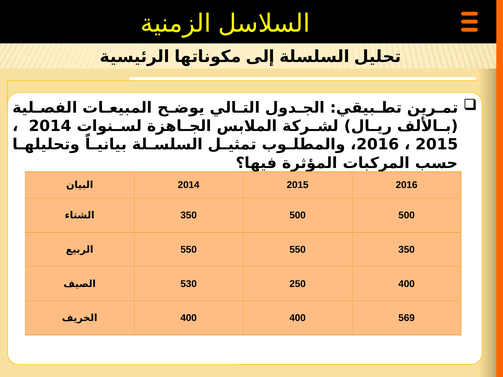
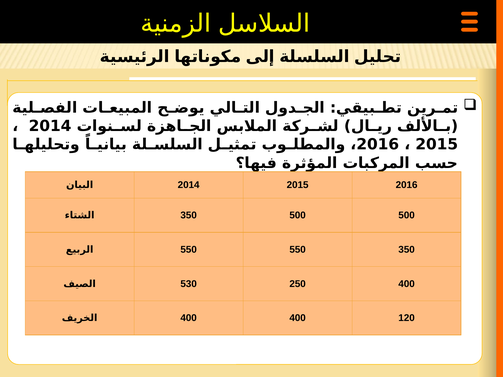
569: 569 -> 120 (407, 318)
